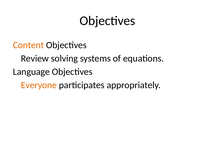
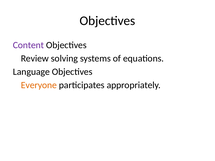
Content colour: orange -> purple (28, 45)
